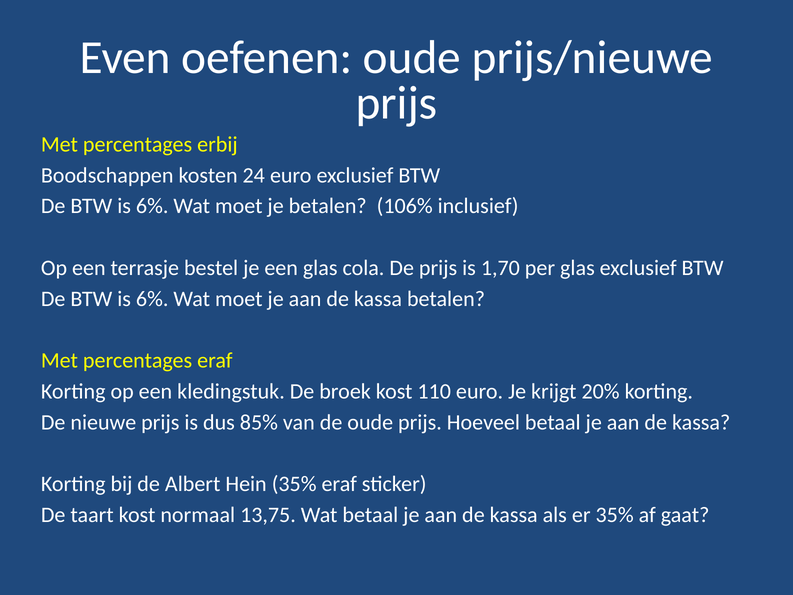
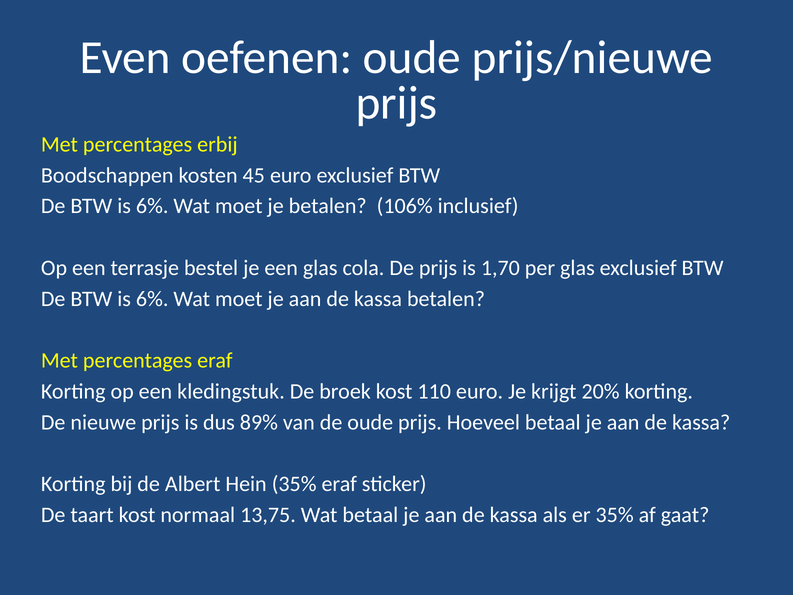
24: 24 -> 45 (254, 175)
85%: 85% -> 89% (259, 422)
